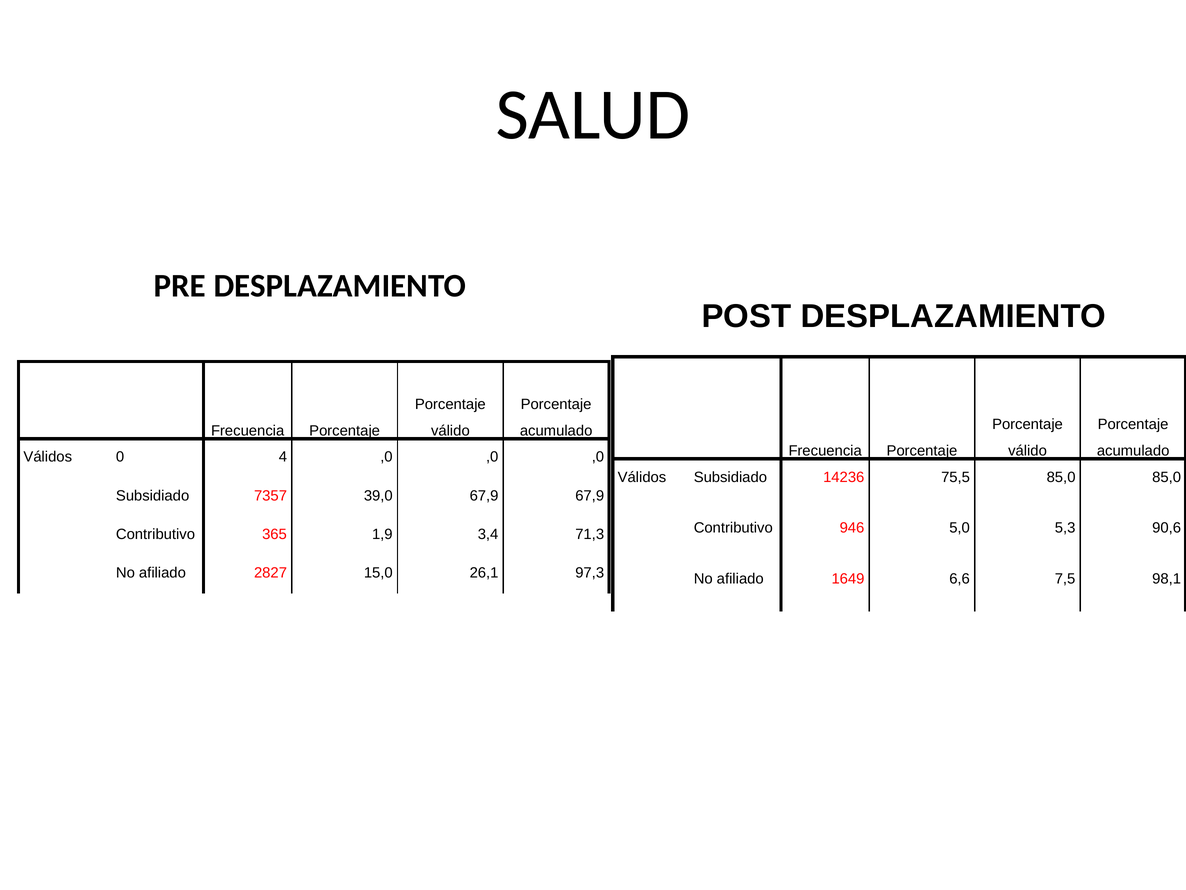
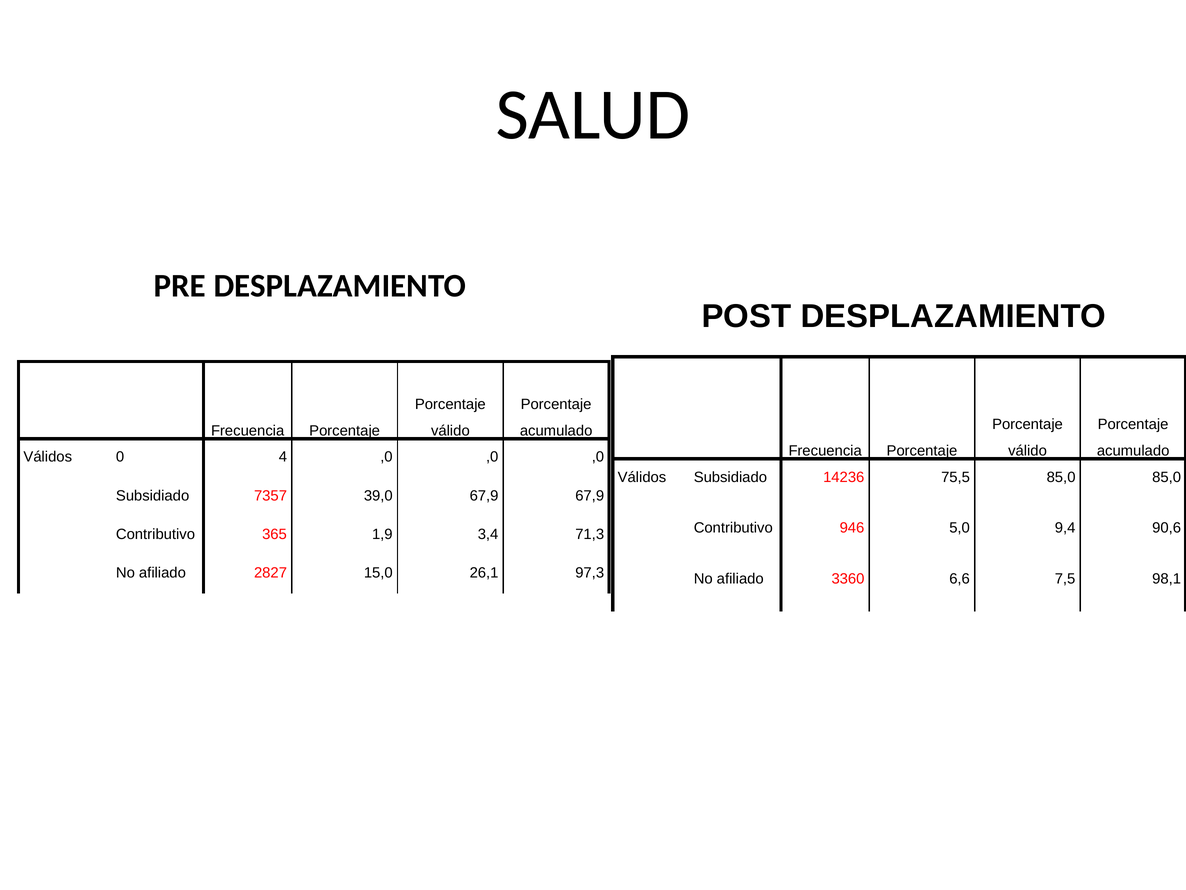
5,3: 5,3 -> 9,4 (1065, 528)
1649: 1649 -> 3360 (848, 579)
